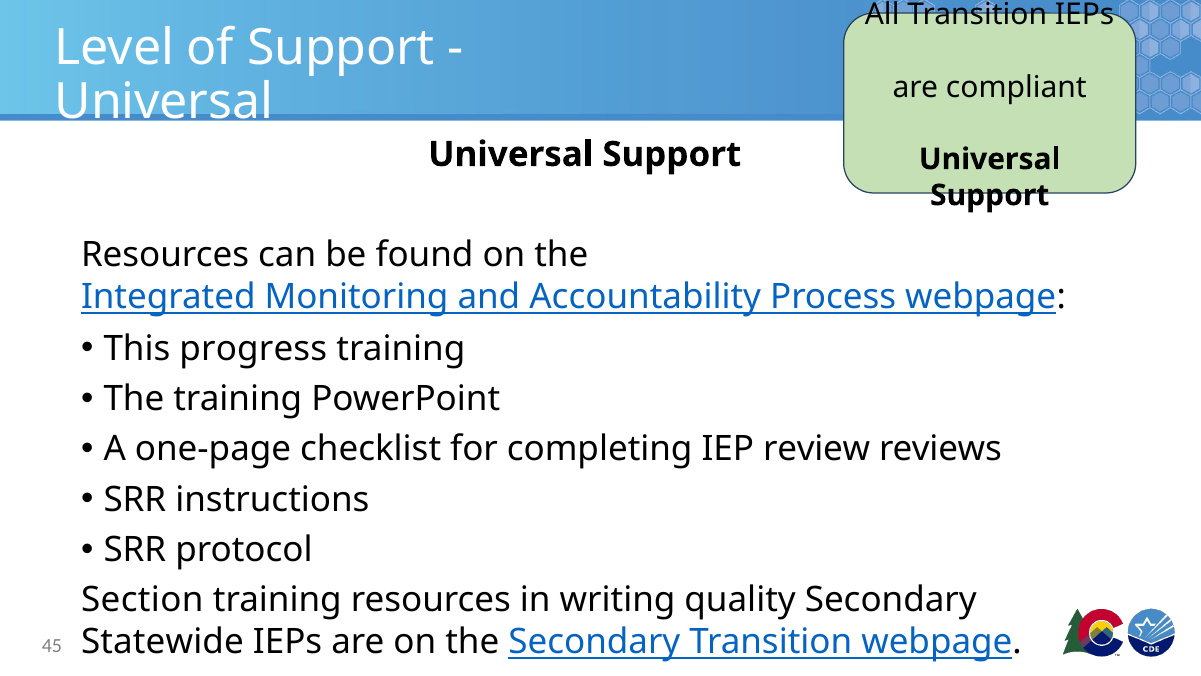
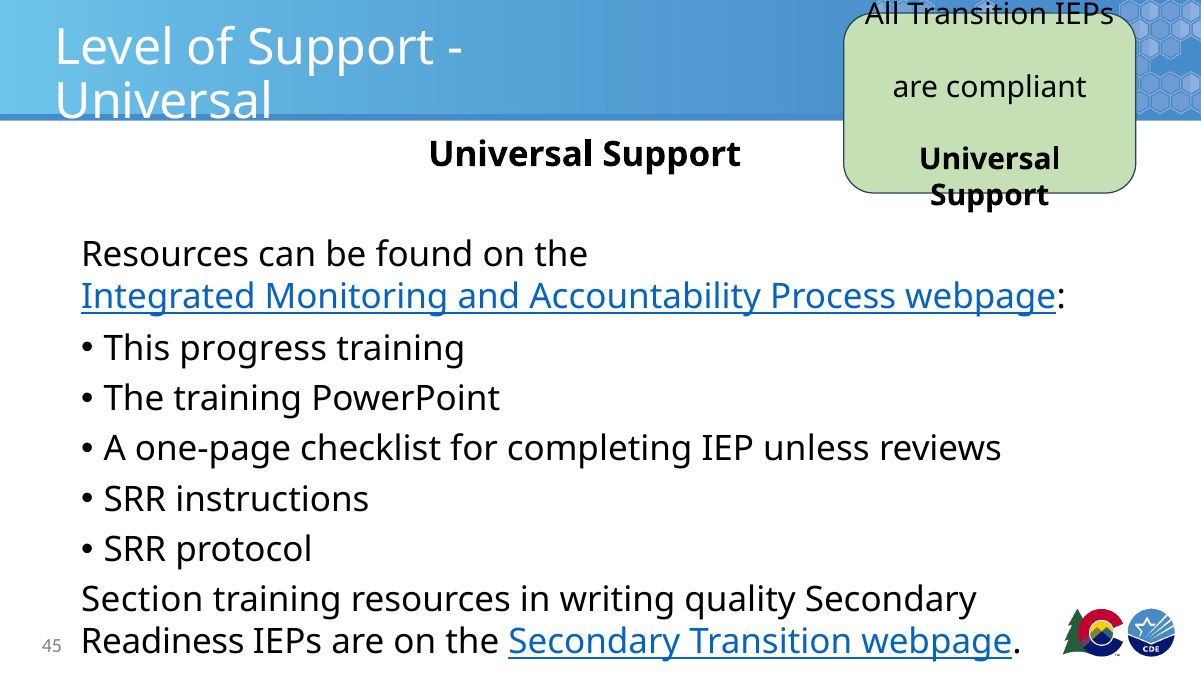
review: review -> unless (816, 449)
Statewide: Statewide -> Readiness (163, 642)
